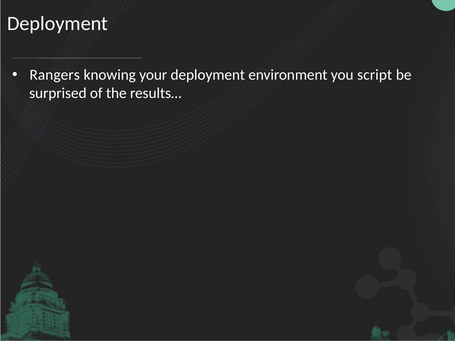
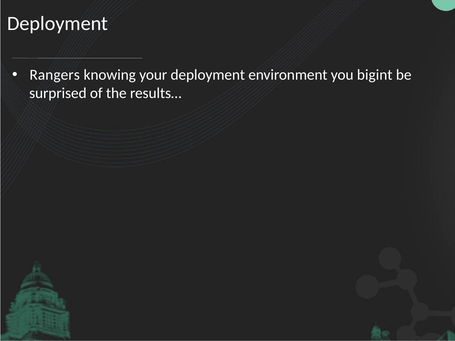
script: script -> bigint (375, 75)
